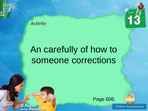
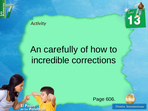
someone: someone -> incredible (50, 60)
